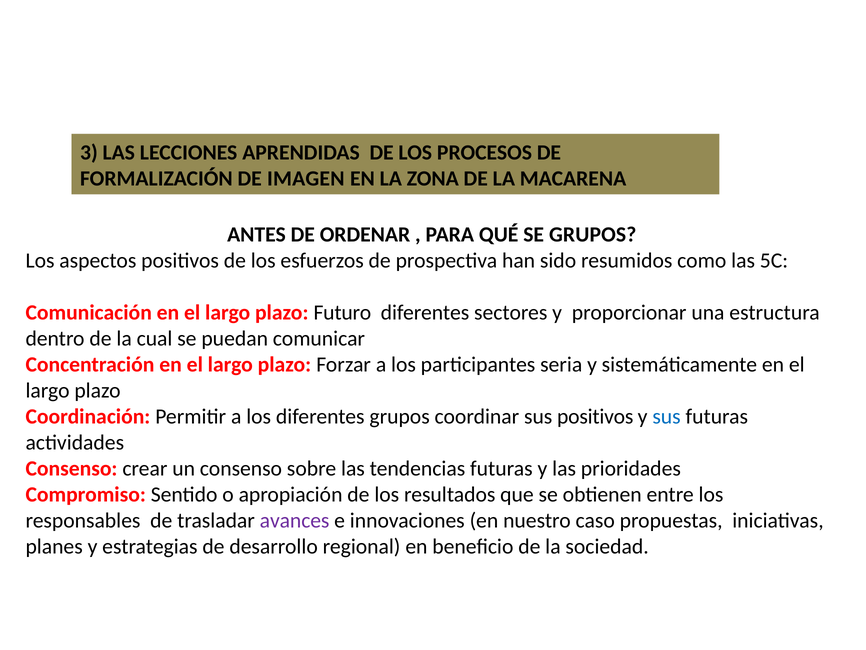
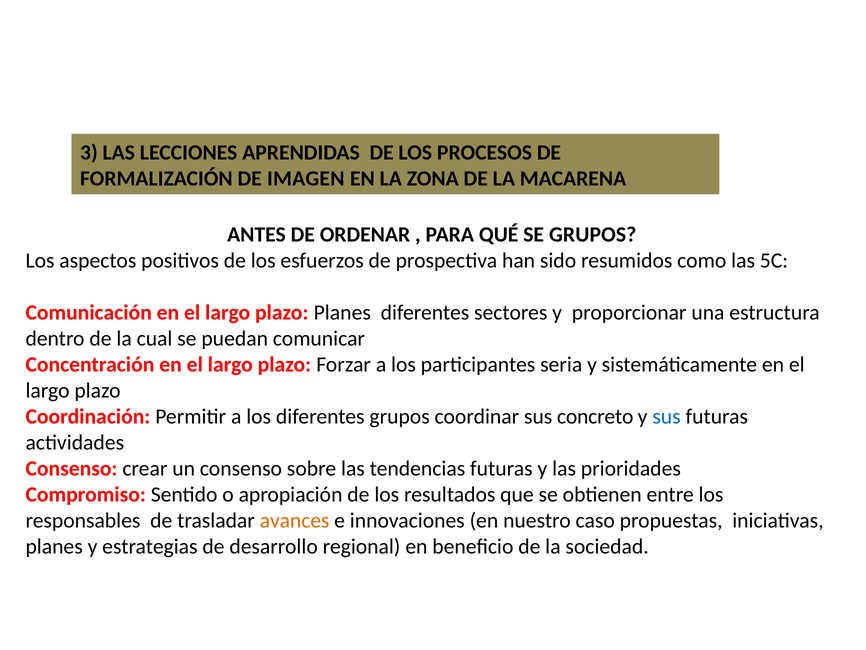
plazo Futuro: Futuro -> Planes (342, 312)
sus positivos: positivos -> concreto (595, 416)
avances colour: purple -> orange (295, 520)
